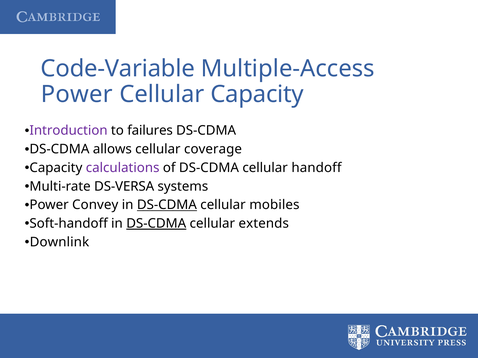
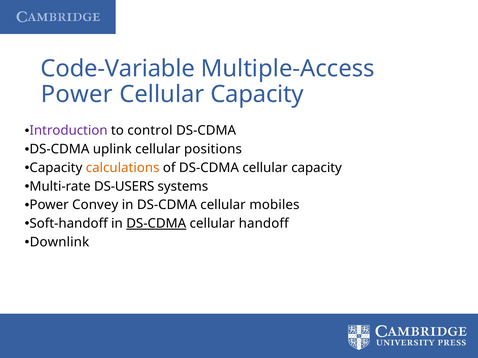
failures: failures -> control (150, 131)
allows: allows -> uplink (112, 149)
coverage: coverage -> positions (213, 149)
calculations colour: purple -> orange (123, 168)
DS-CDMA cellular handoff: handoff -> capacity (317, 168)
DS-VERSA: DS-VERSA -> DS-USERS (124, 187)
DS-CDMA underline: present -> none (167, 205)
extends: extends -> handoff (264, 224)
